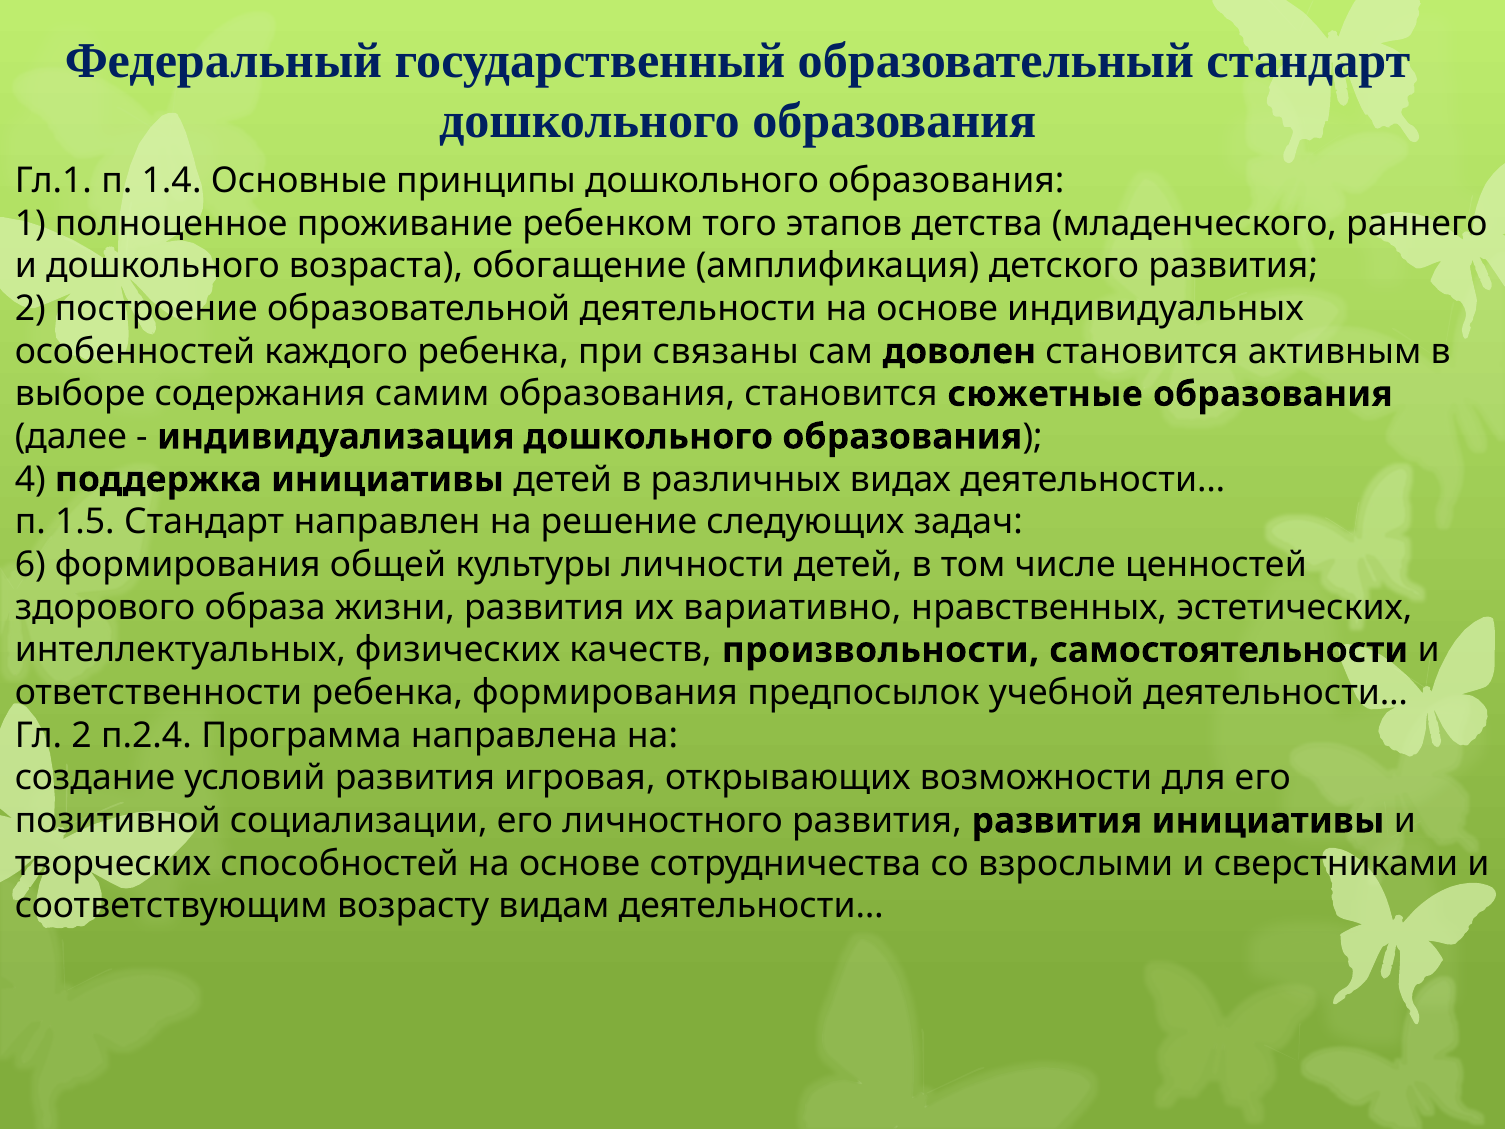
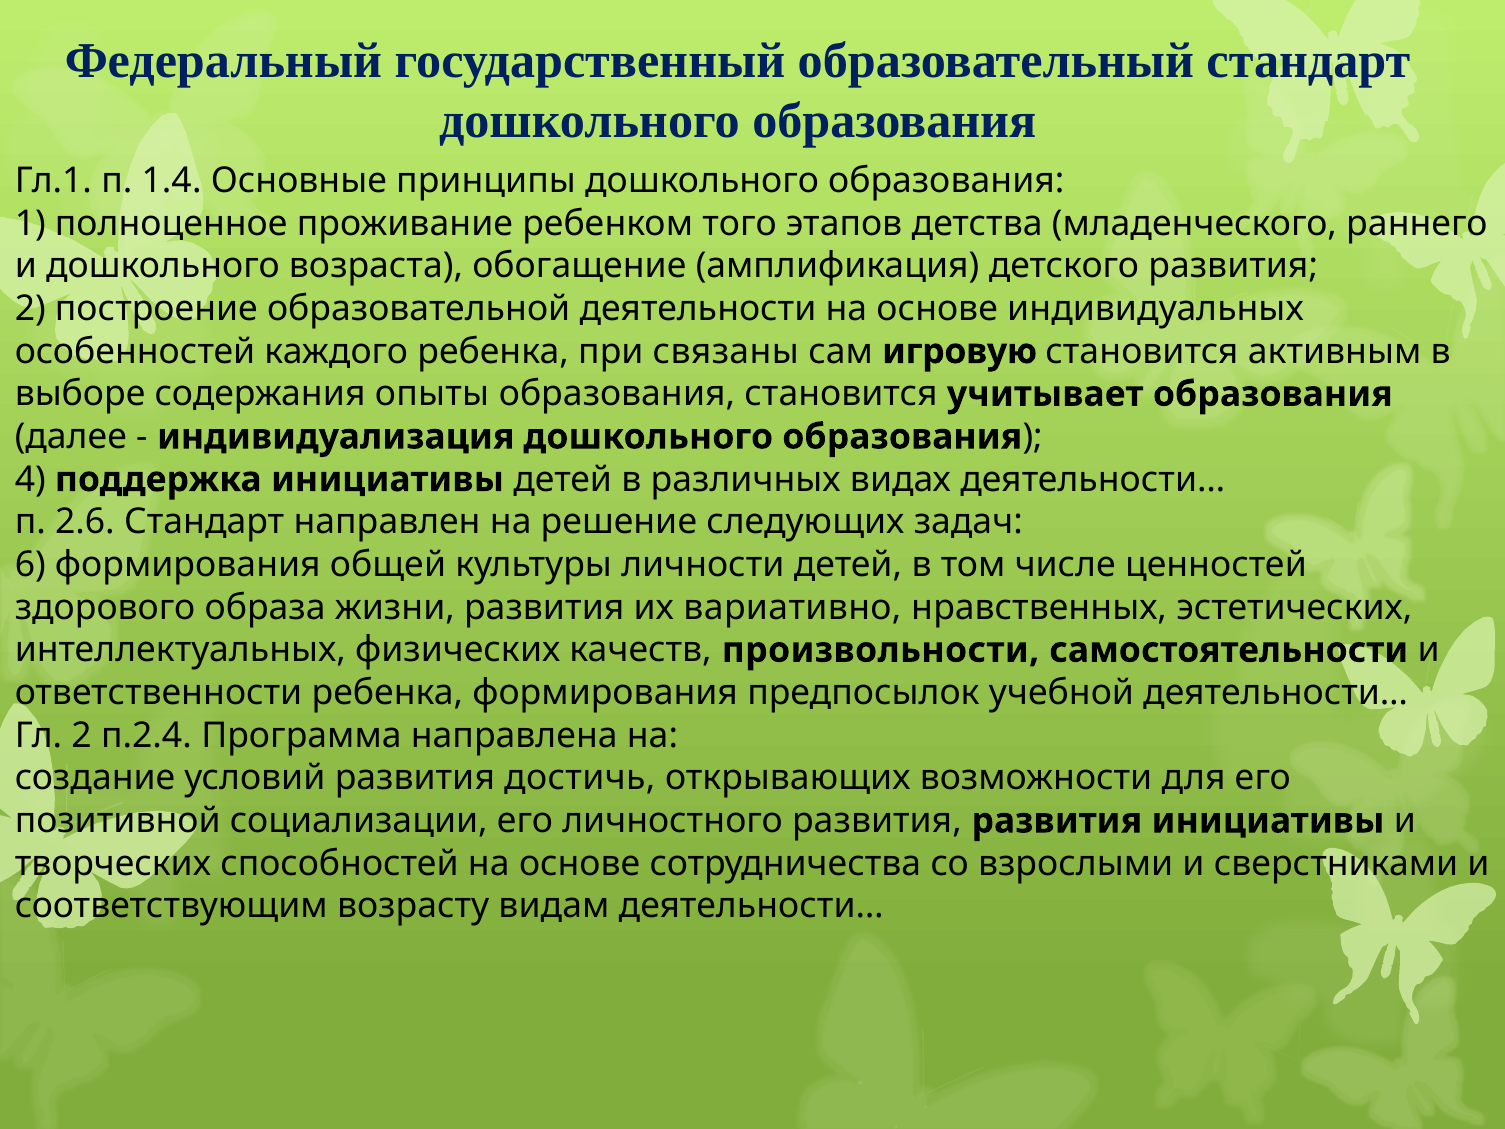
доволен: доволен -> игровую (960, 351)
самим: самим -> опыты (432, 394)
сюжетные: сюжетные -> учитывает (1045, 394)
1.5: 1.5 -> 2.6 (85, 522)
игровая: игровая -> достичь (580, 778)
